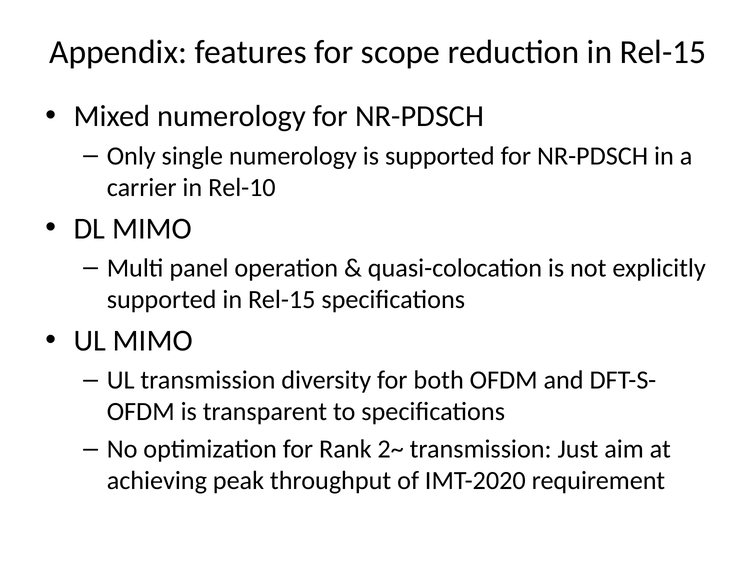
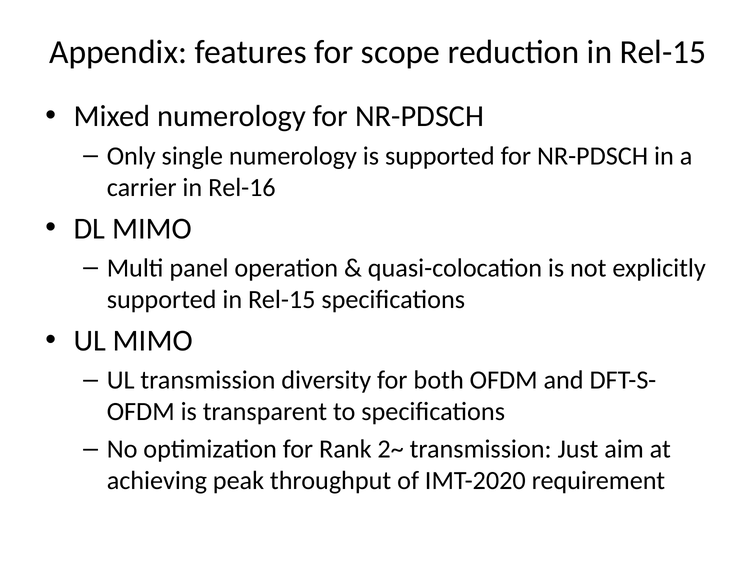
Rel-10: Rel-10 -> Rel-16 (242, 187)
